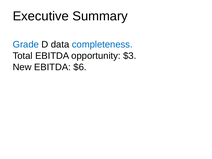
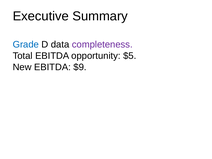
completeness colour: blue -> purple (102, 44)
$3: $3 -> $5 (130, 56)
$6: $6 -> $9 (80, 67)
